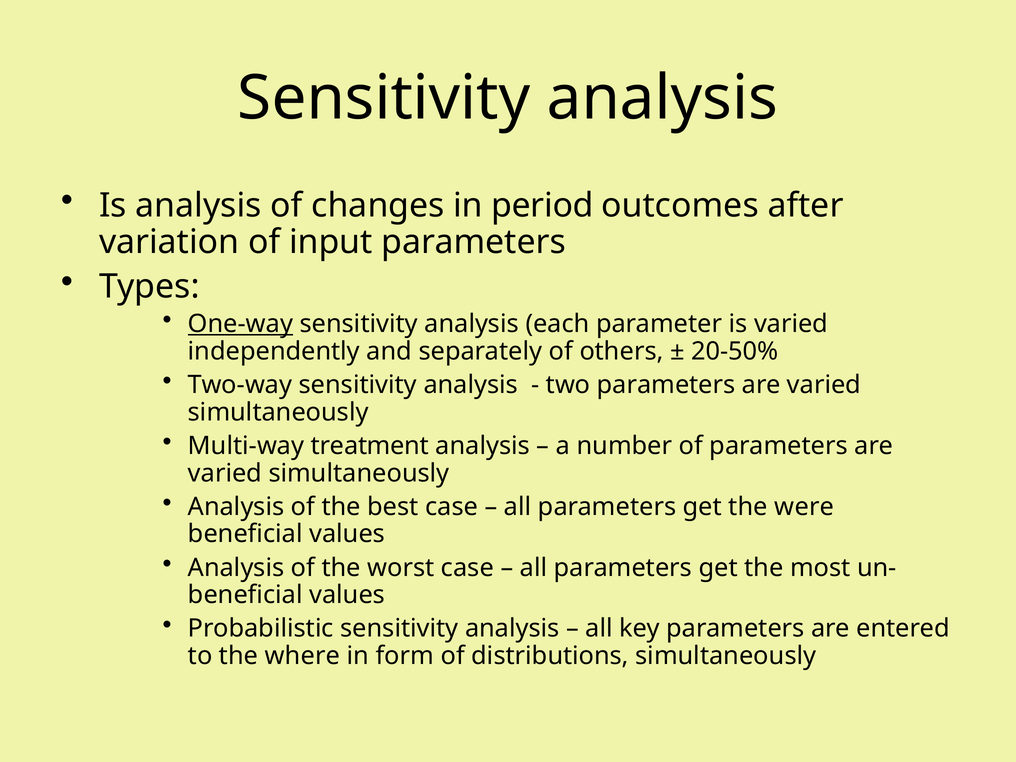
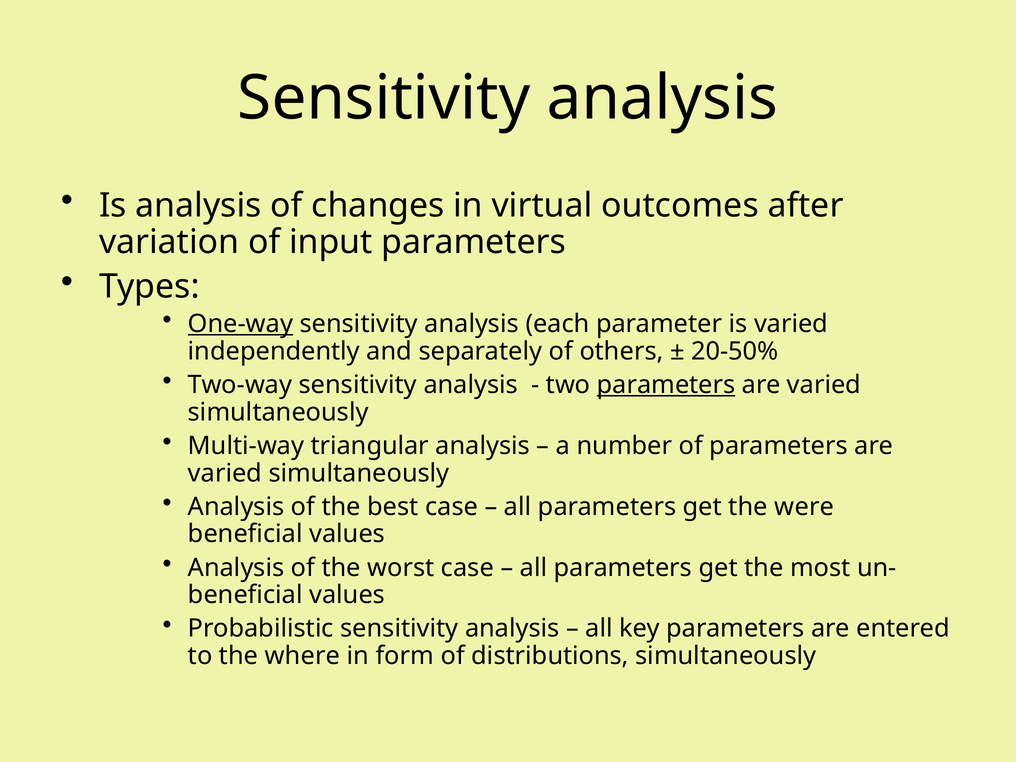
period: period -> virtual (542, 206)
parameters underline: none -> present (666, 385)
treatment: treatment -> triangular (370, 446)
